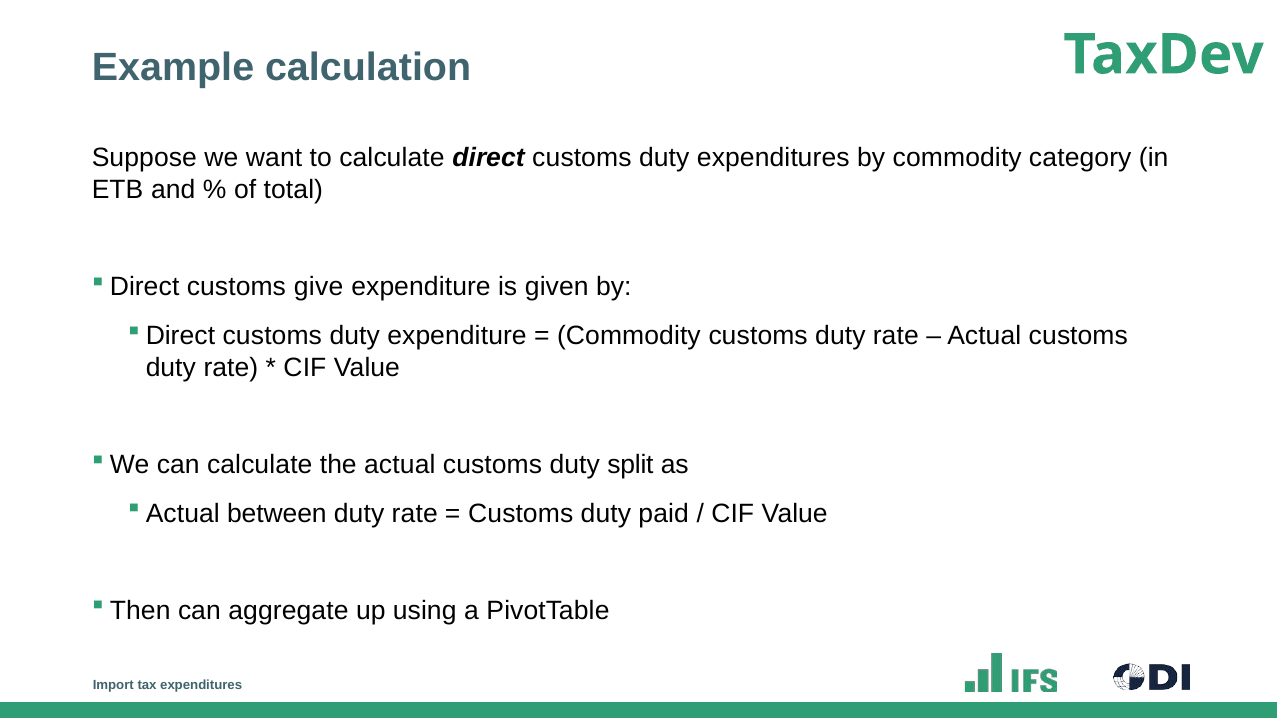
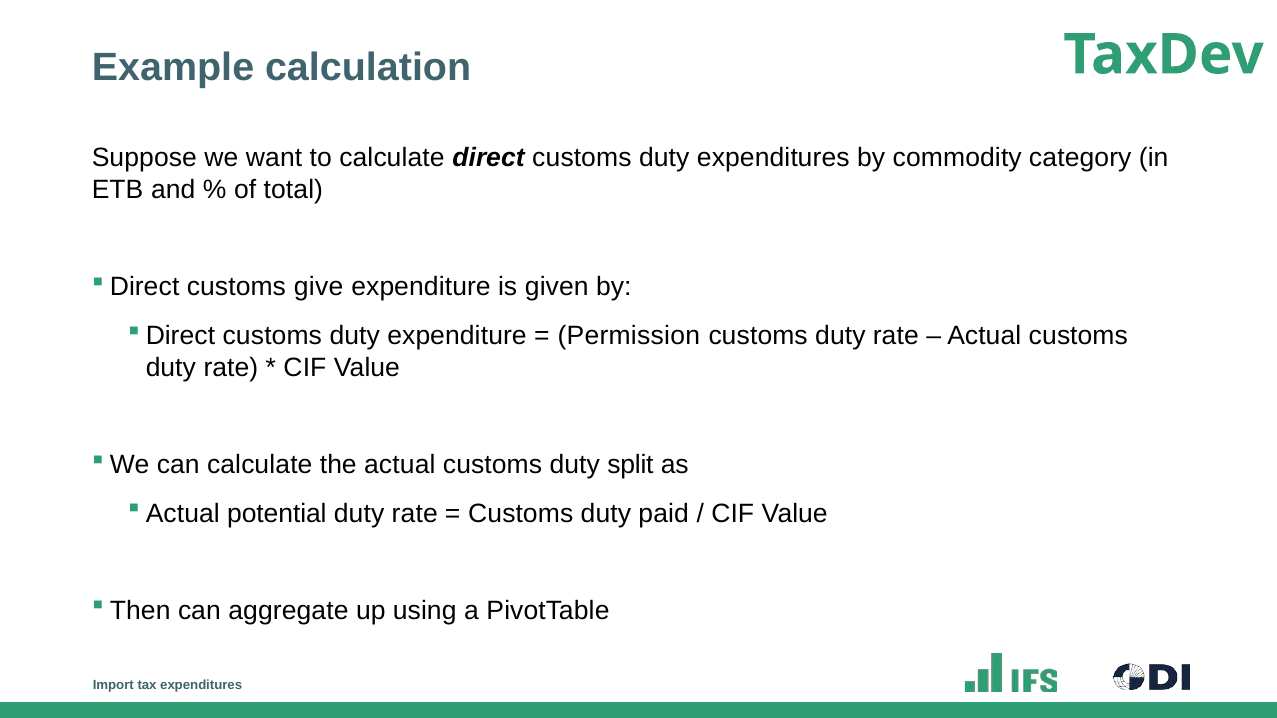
Commodity: Commodity -> Permission (629, 336)
between: between -> potential (277, 514)
